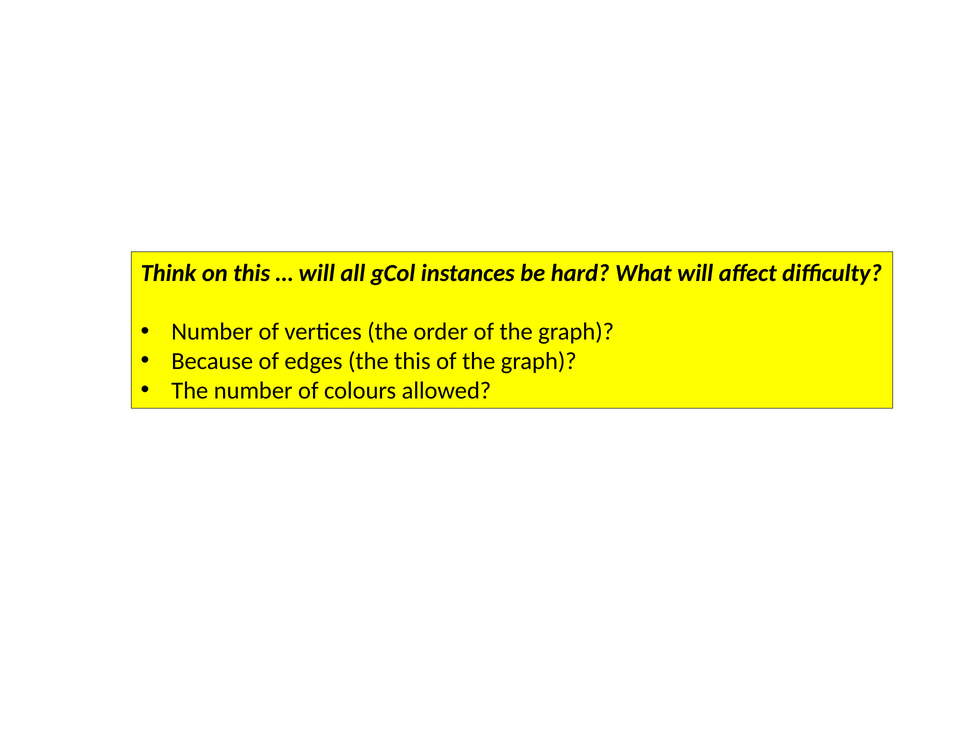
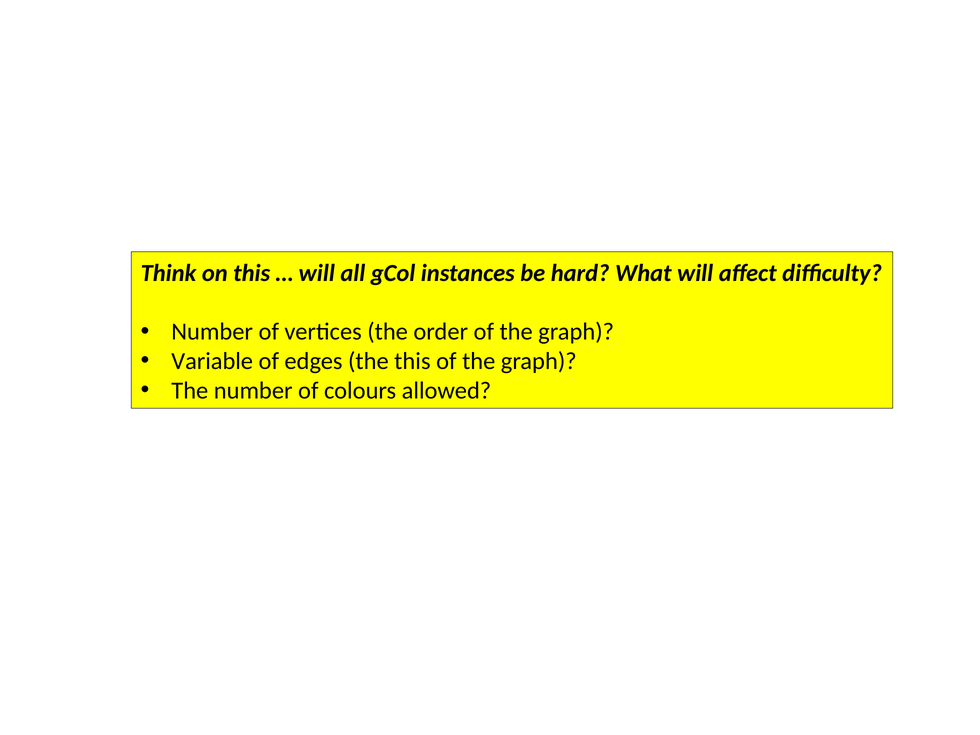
Because: Because -> Variable (212, 361)
